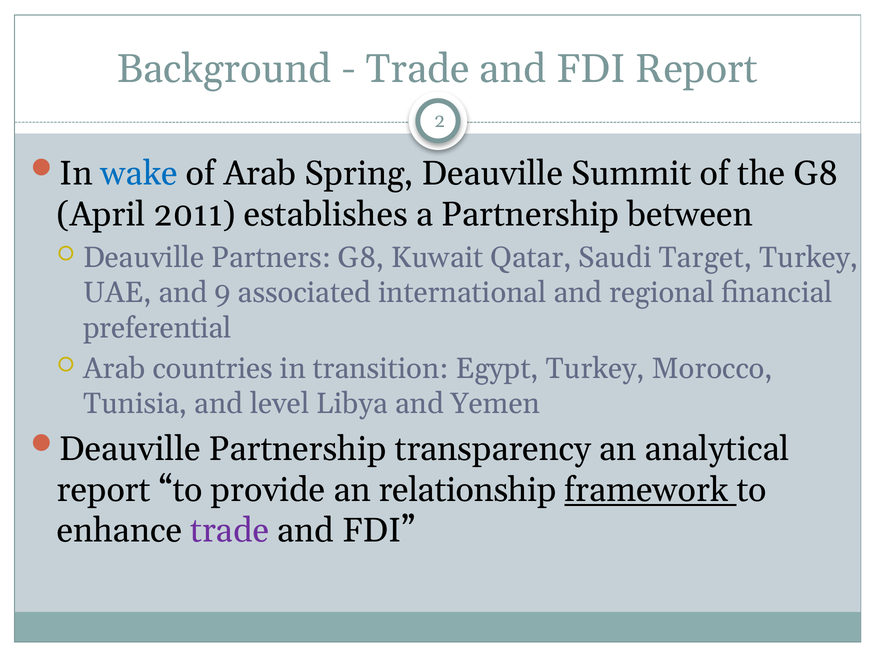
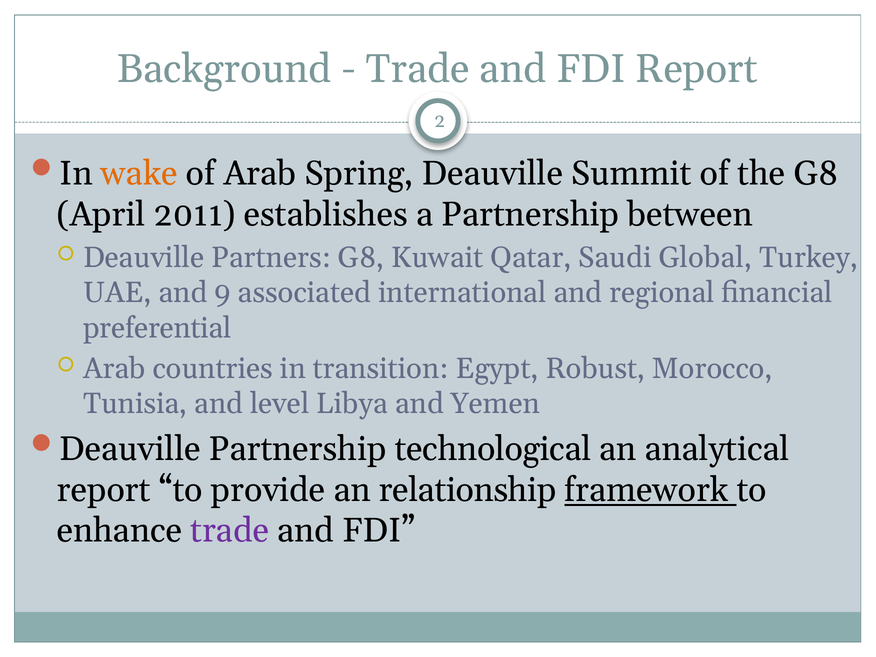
wake colour: blue -> orange (139, 173)
Target: Target -> Global (705, 258)
Egypt Turkey: Turkey -> Robust (595, 369)
transparency: transparency -> technological (493, 449)
